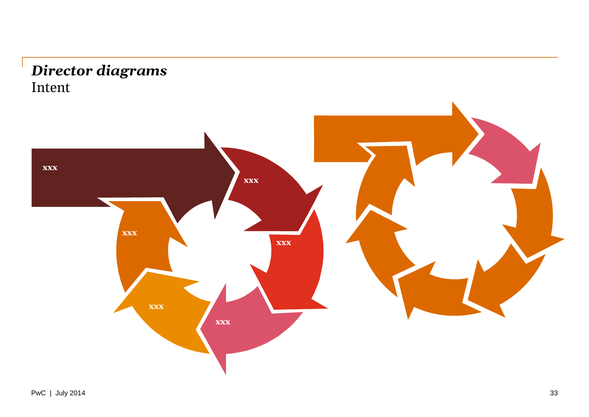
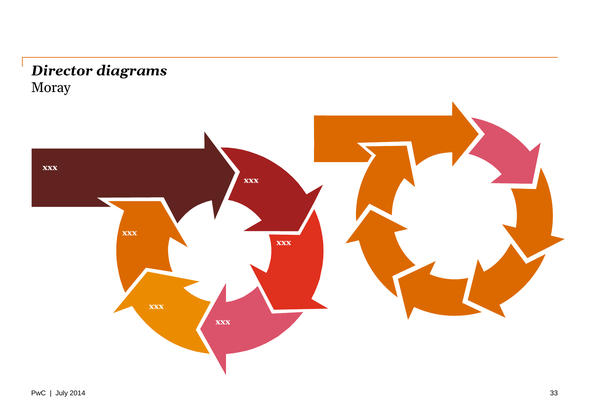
Intent: Intent -> Moray (51, 87)
